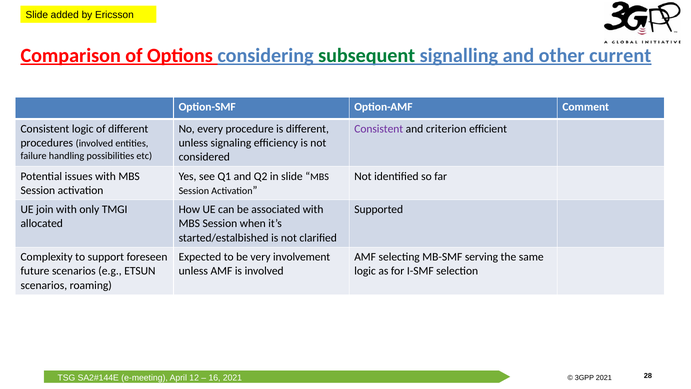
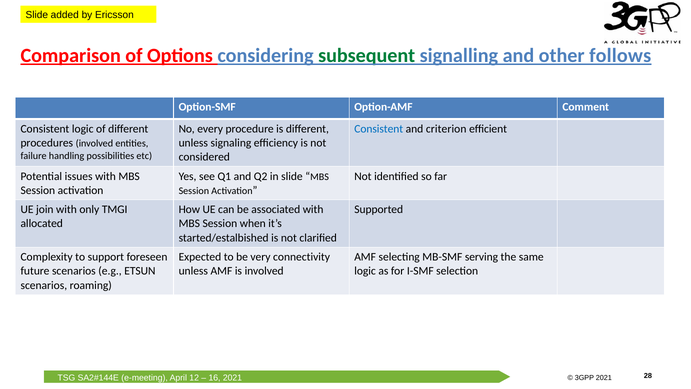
current: current -> follows (620, 56)
Consistent colour: purple -> blue (379, 129)
involvement: involvement -> connectivity (302, 257)
